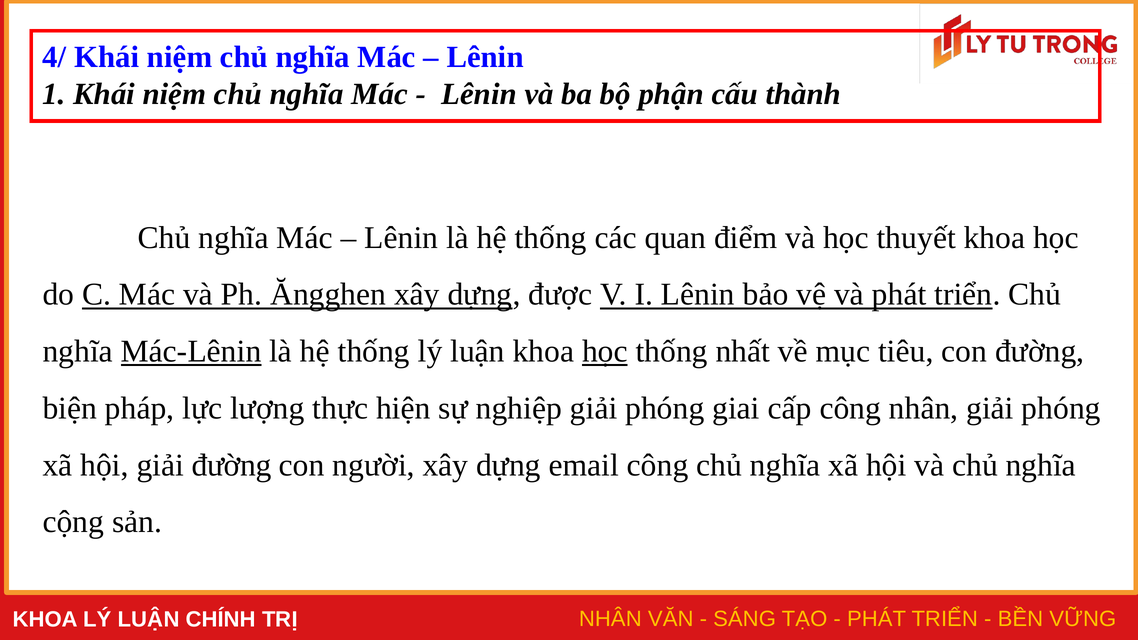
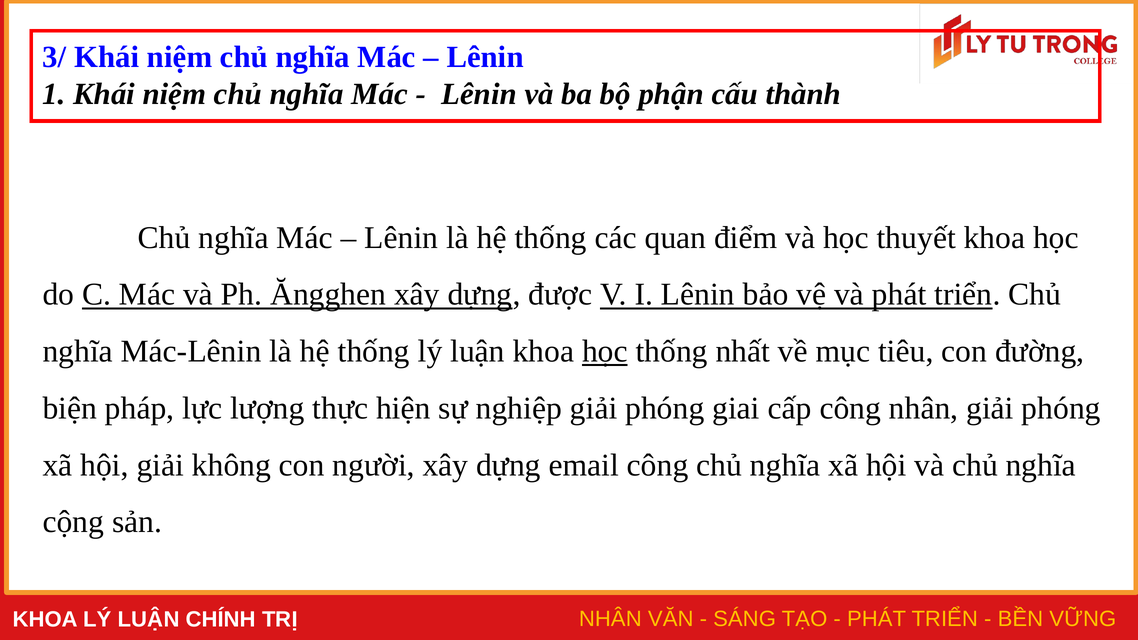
4/: 4/ -> 3/ (54, 57)
Mác-Lênin underline: present -> none (191, 351)
giải đường: đường -> không (231, 465)
